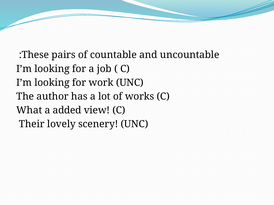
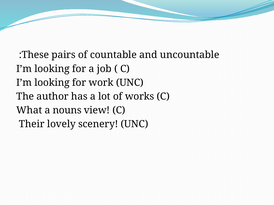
added: added -> nouns (67, 110)
